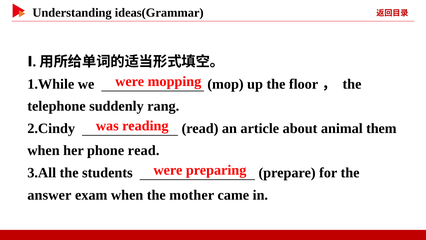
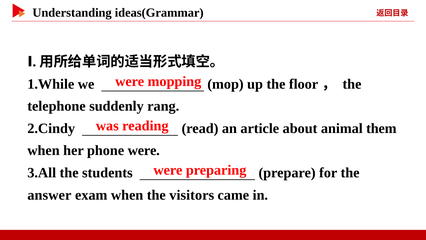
phone read: read -> were (144, 150)
mother: mother -> visitors (192, 195)
